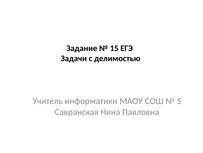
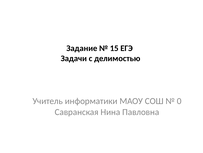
5: 5 -> 0 (179, 101)
